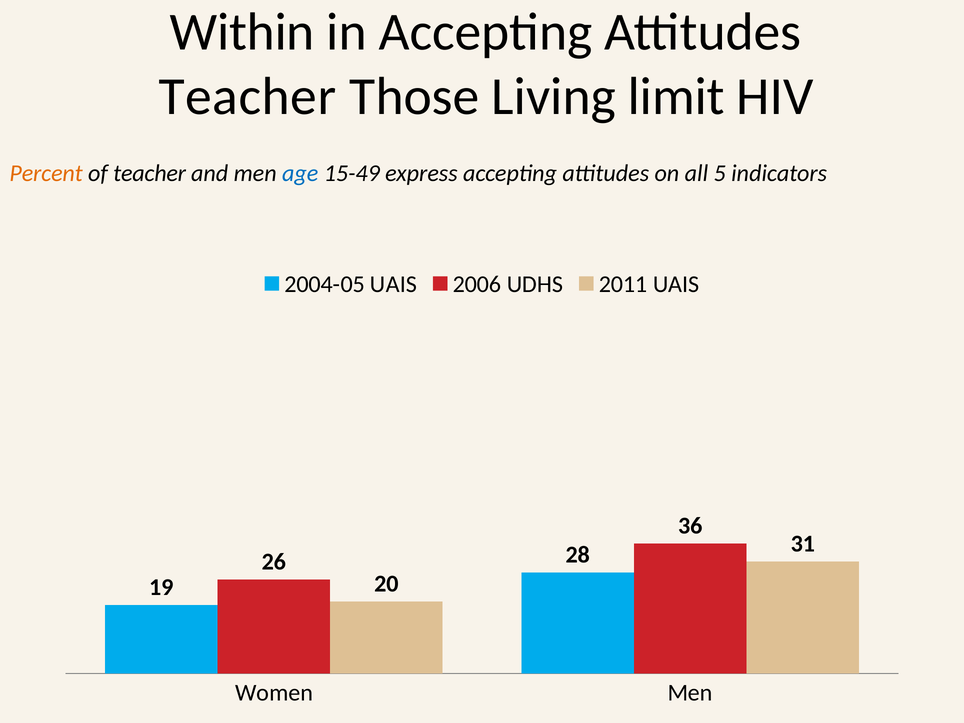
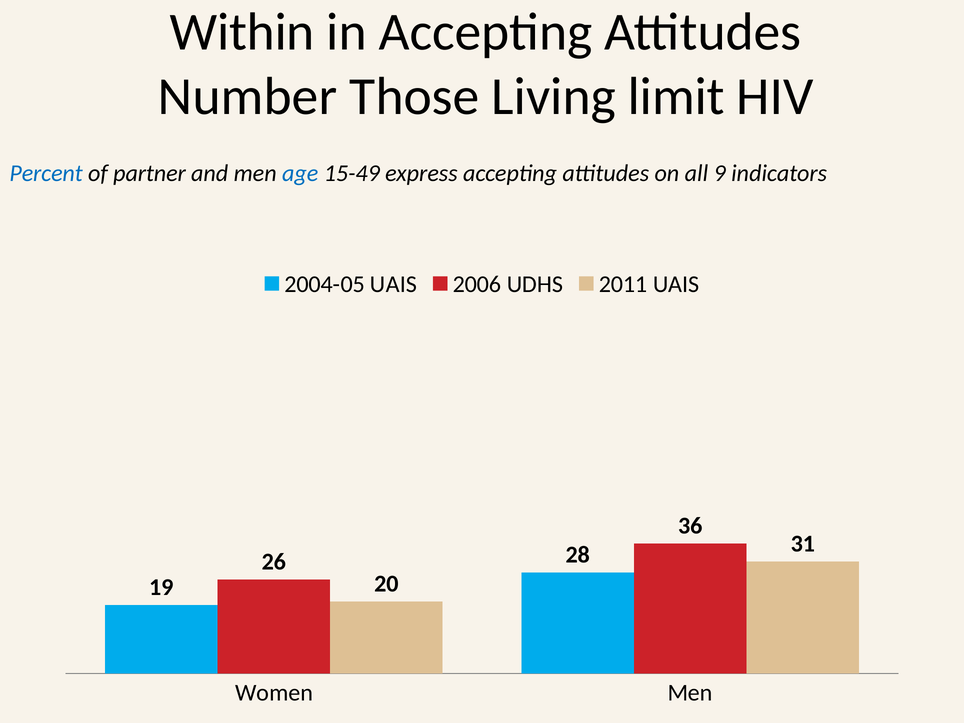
Teacher: Teacher -> Number (248, 96)
Percent colour: orange -> blue (46, 173)
of teacher: teacher -> partner (150, 173)
5: 5 -> 9 (720, 173)
